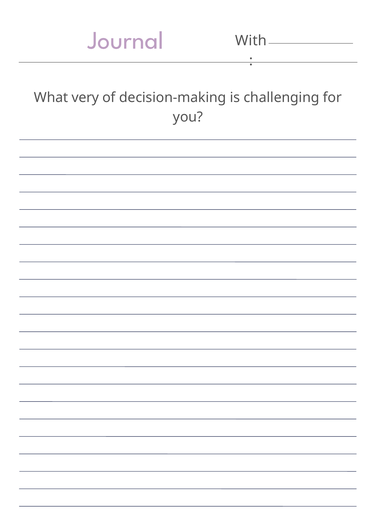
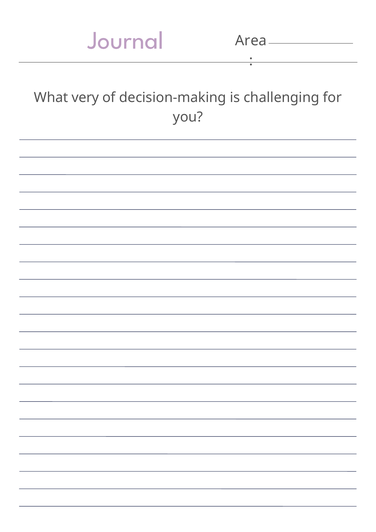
With: With -> Area (251, 41)
